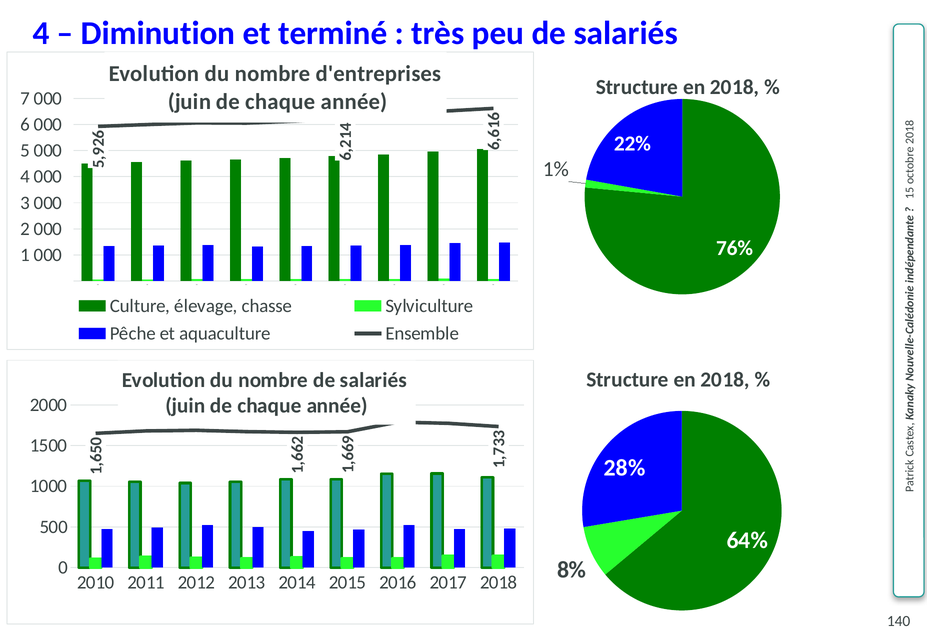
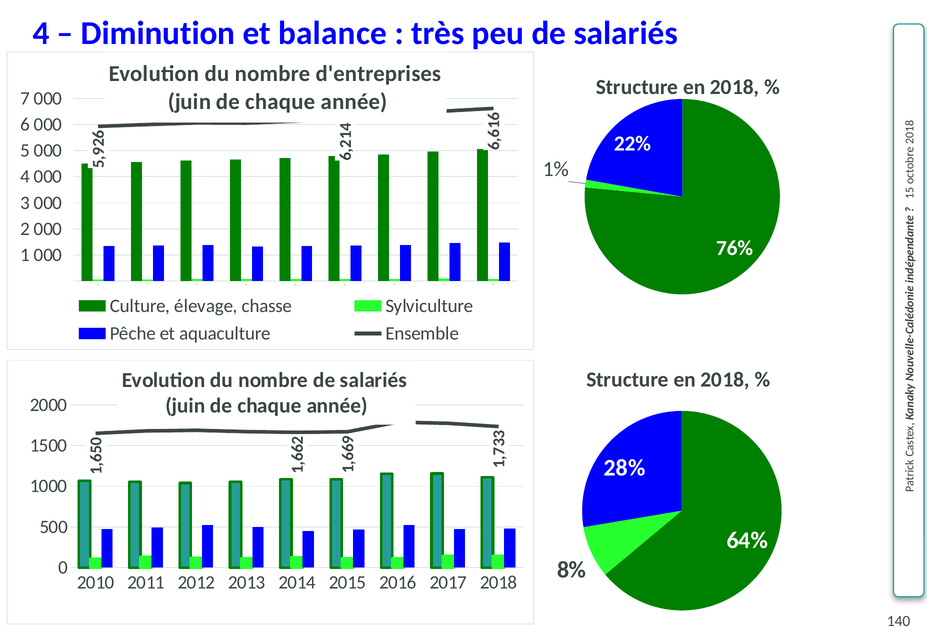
terminé: terminé -> balance (333, 33)
